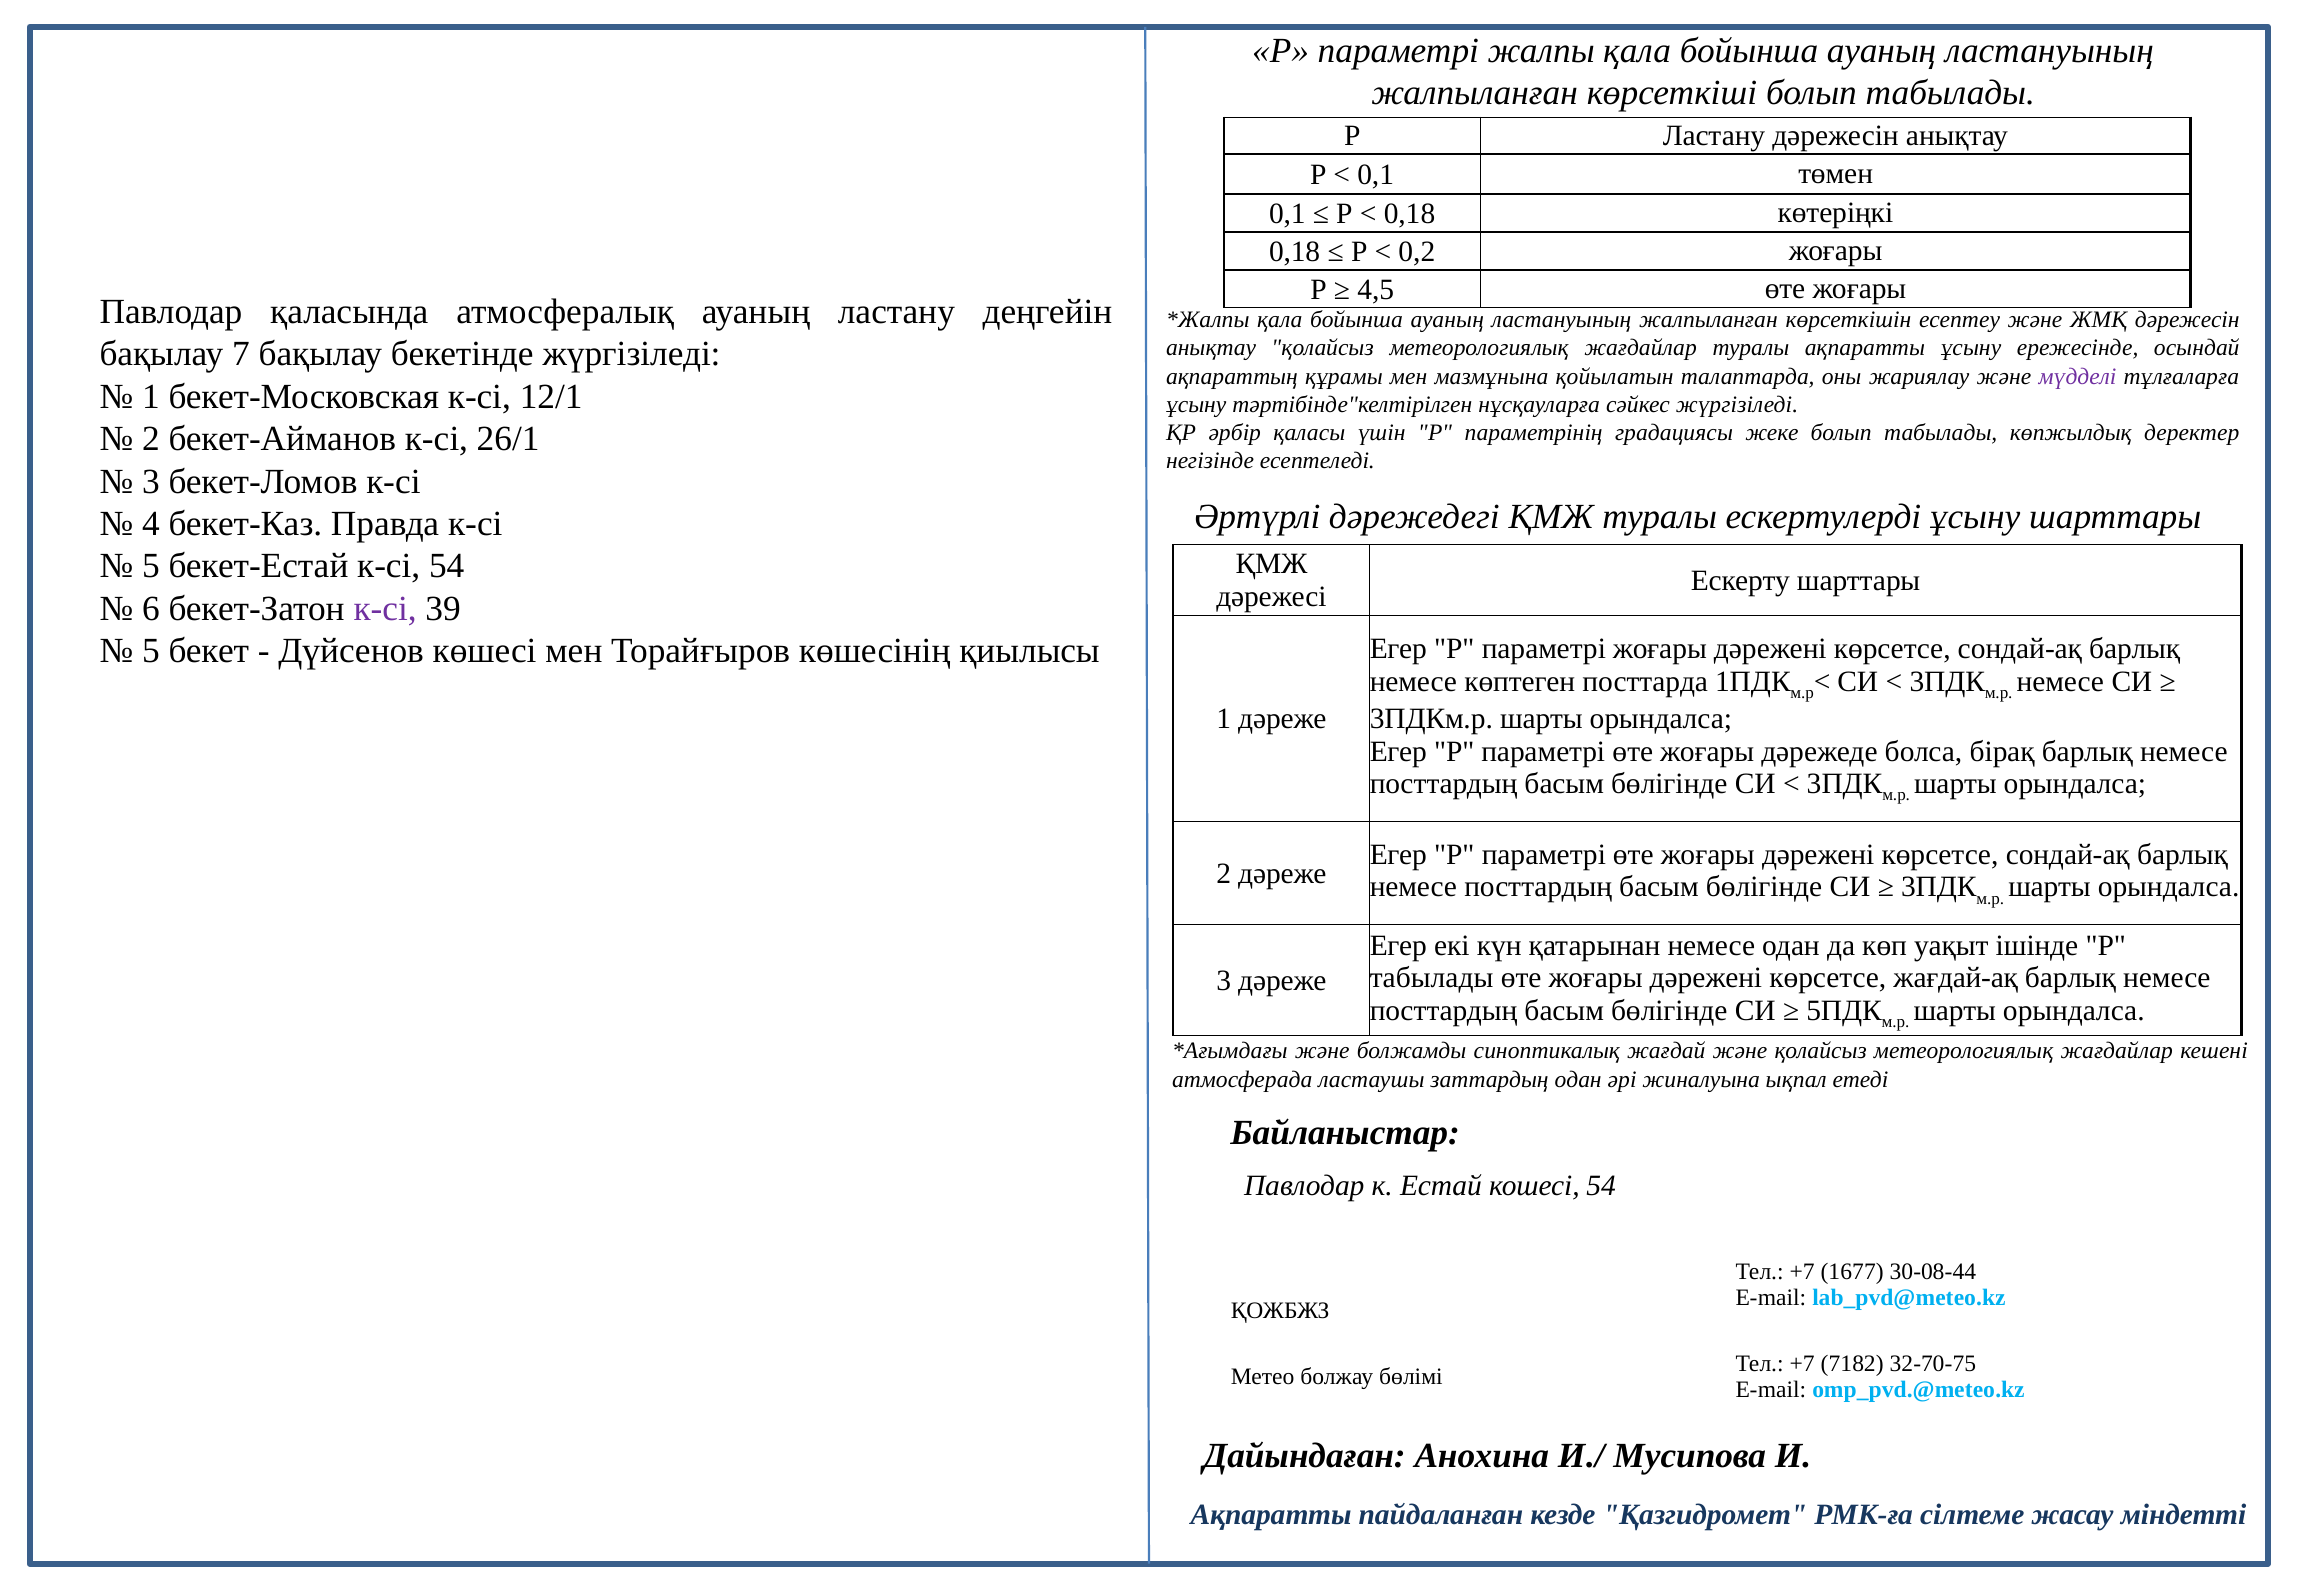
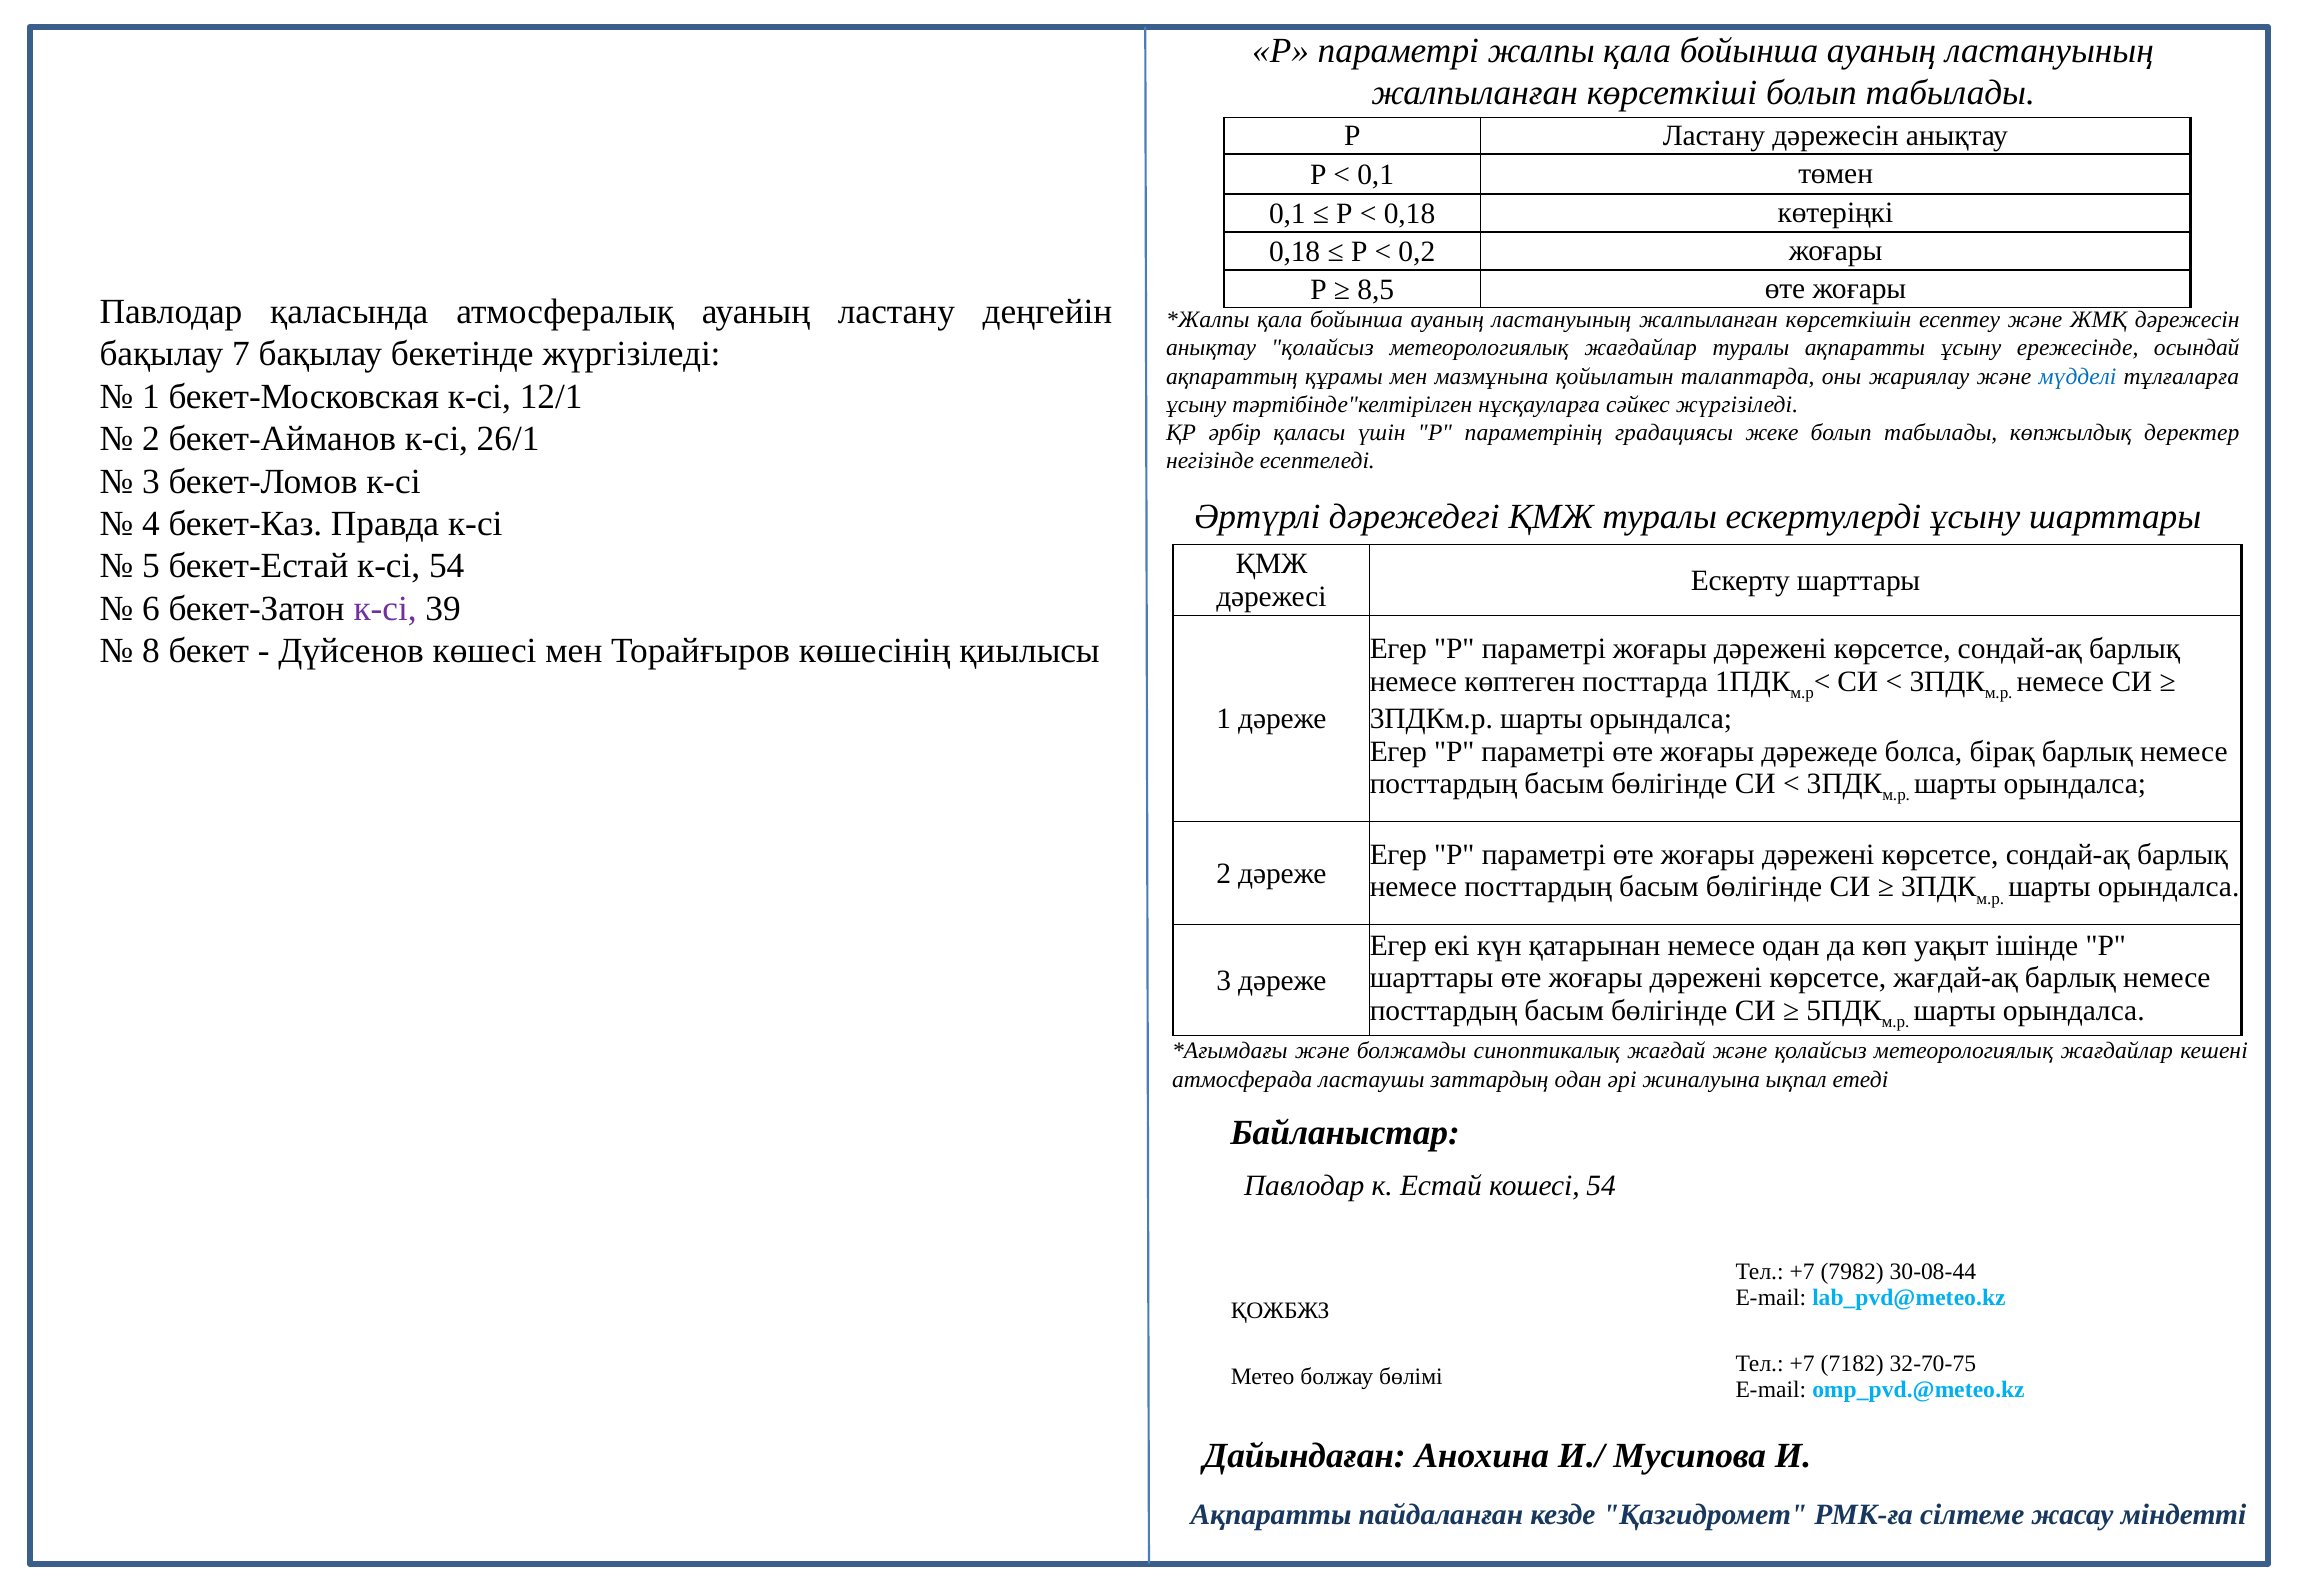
4,5: 4,5 -> 8,5 (1376, 290)
мүдделі colour: purple -> blue (2078, 376)
5: 5 -> 8 (151, 651)
табылады: табылады -> шарттары (1432, 978)
1677: 1677 -> 7982 (1852, 1272)
